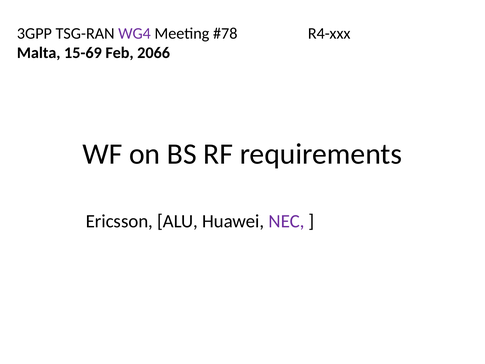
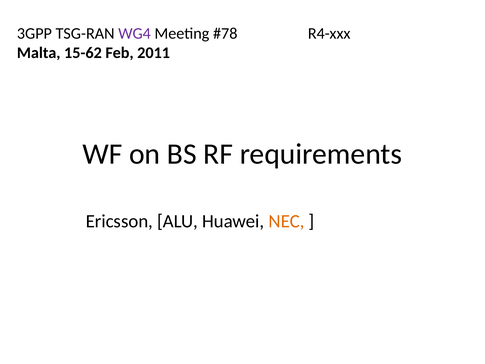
15-69: 15-69 -> 15-62 (83, 53)
2066: 2066 -> 2011 (154, 53)
NEC colour: purple -> orange (287, 221)
